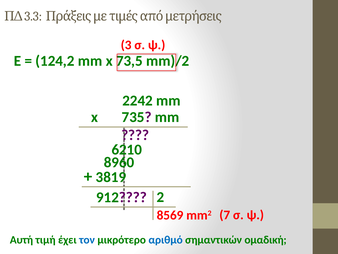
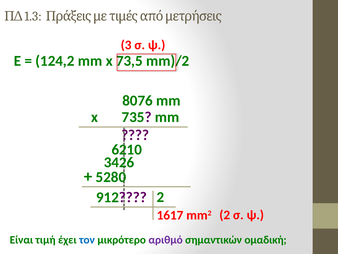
3.3: 3.3 -> 1.3 (33, 16)
2242: 2242 -> 8076 (138, 101)
8960: 8960 -> 3426 (119, 162)
3819: 3819 -> 5280 (111, 177)
8569: 8569 -> 1617 (170, 215)
mm2 7: 7 -> 2 (225, 215)
Αυτή: Αυτή -> Είναι (21, 239)
αριθμό colour: blue -> purple (166, 239)
